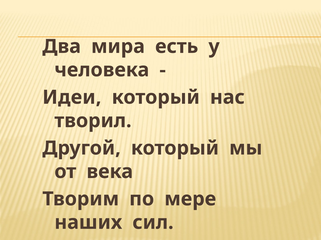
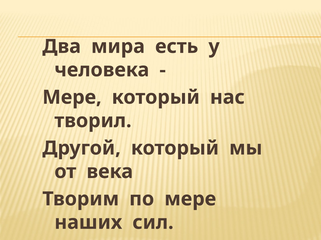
Идеи: Идеи -> Мере (72, 98)
